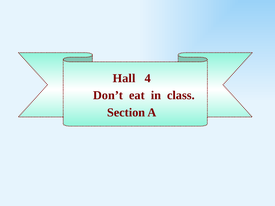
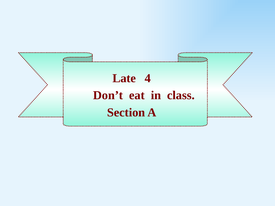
Hall: Hall -> Late (124, 78)
